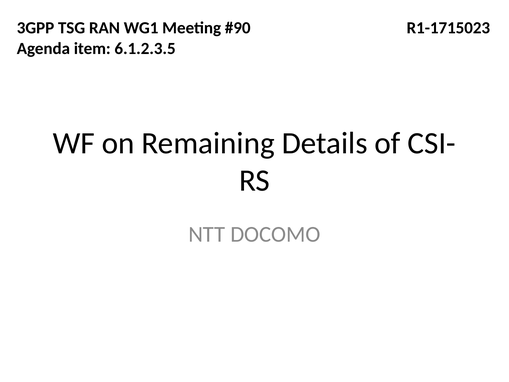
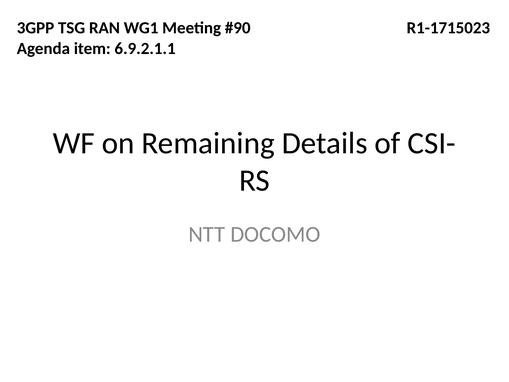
6.1.2.3.5: 6.1.2.3.5 -> 6.9.2.1.1 (145, 48)
